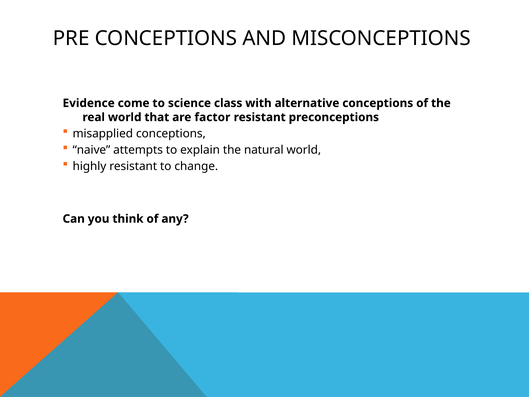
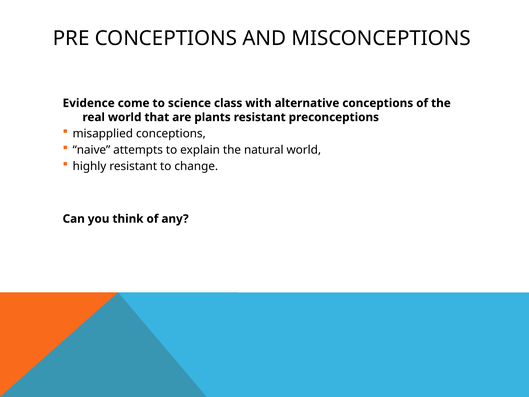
factor: factor -> plants (213, 117)
